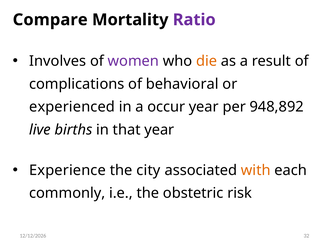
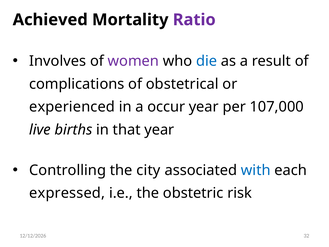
Compare: Compare -> Achieved (50, 20)
die colour: orange -> blue (207, 61)
behavioral: behavioral -> obstetrical (182, 84)
948,892: 948,892 -> 107,000 (277, 107)
Experience: Experience -> Controlling (68, 170)
with colour: orange -> blue (256, 170)
commonly: commonly -> expressed (67, 193)
